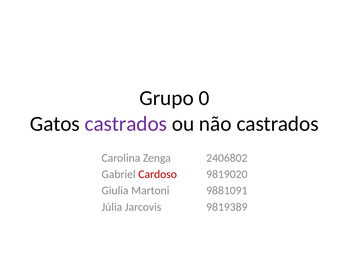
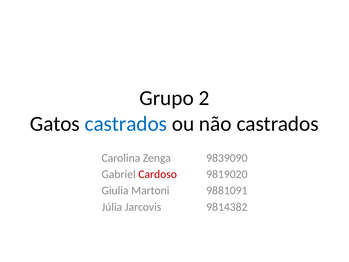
0: 0 -> 2 (204, 98)
castrados colour: purple -> blue (126, 124)
2406802: 2406802 -> 9839090 (227, 158)
9819389: 9819389 -> 9814382 (227, 207)
